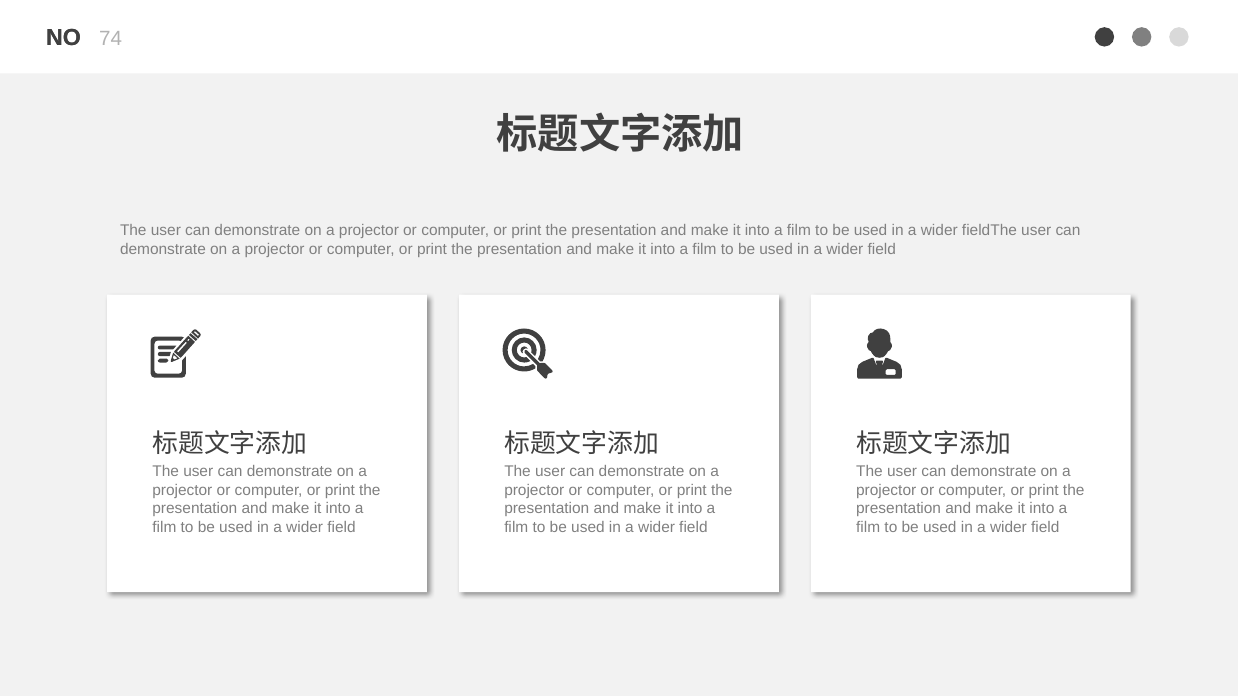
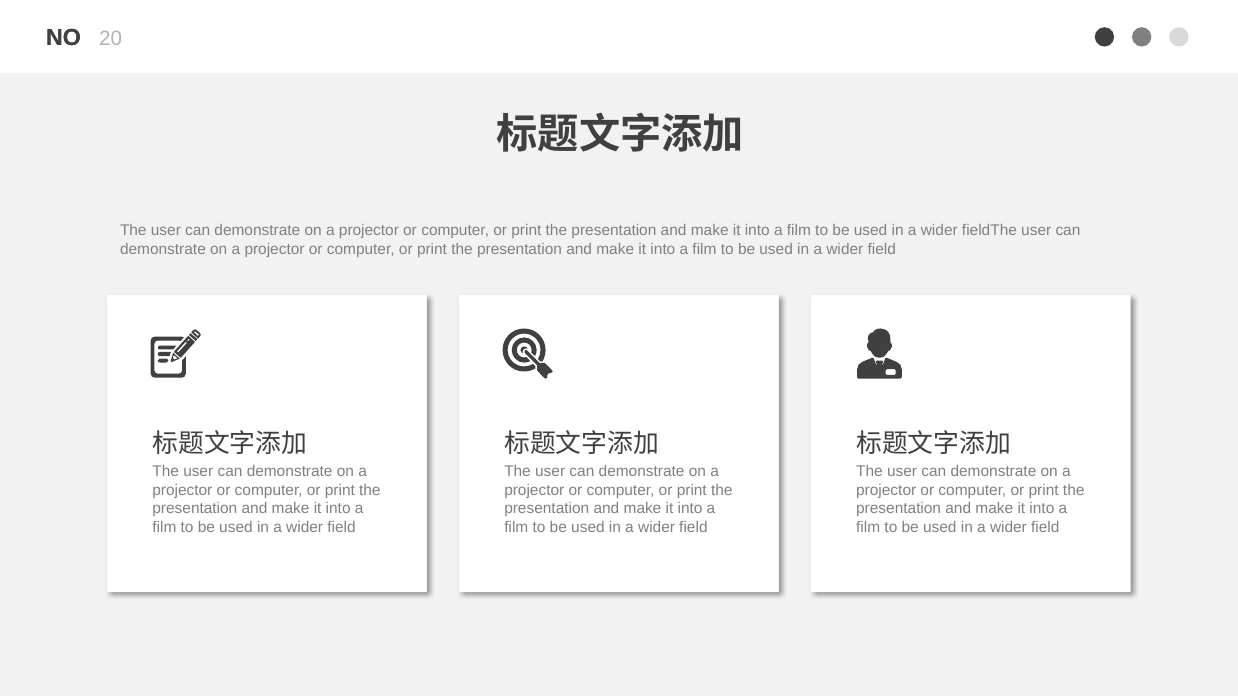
74: 74 -> 20 (111, 38)
